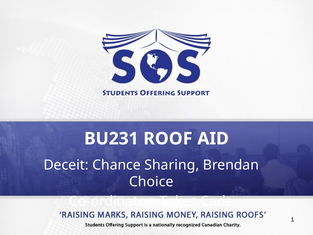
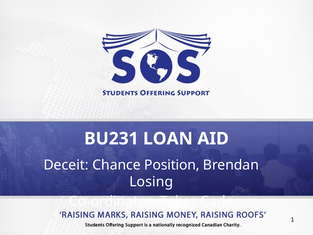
ROOF: ROOF -> LOAN (168, 139)
Sharing: Sharing -> Position (172, 165)
Choice: Choice -> Losing (151, 181)
